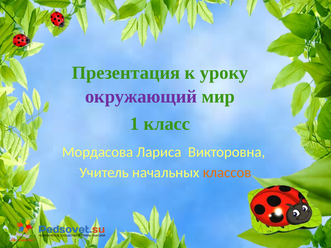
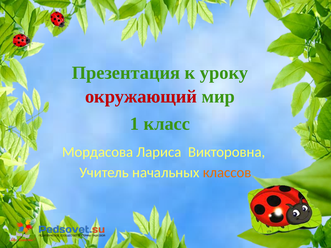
окружающий colour: purple -> red (141, 97)
